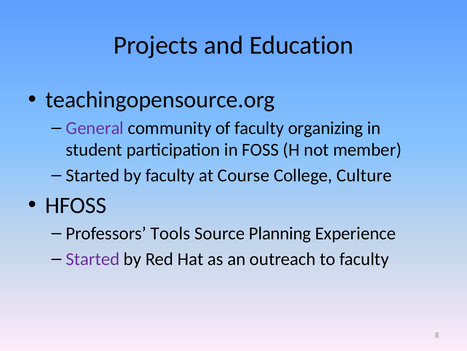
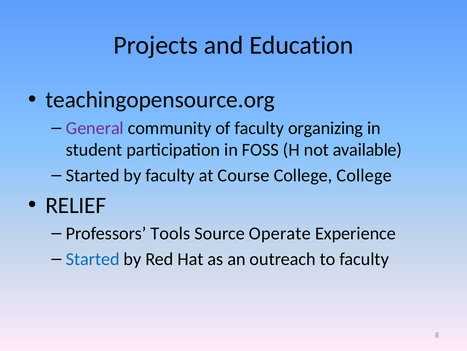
member: member -> available (367, 150)
College Culture: Culture -> College (364, 175)
HFOSS: HFOSS -> RELIEF (76, 205)
Planning: Planning -> Operate (280, 233)
Started colour: purple -> blue (93, 258)
